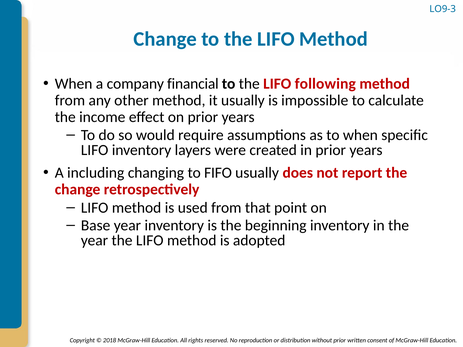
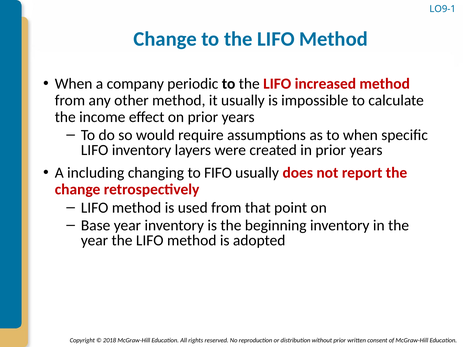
LO9-3: LO9-3 -> LO9-1 (443, 9)
financial: financial -> periodic (193, 84)
following: following -> increased (325, 84)
